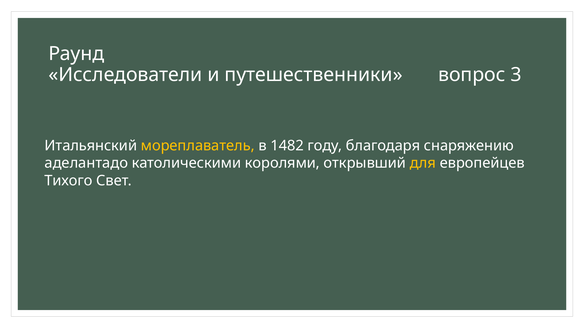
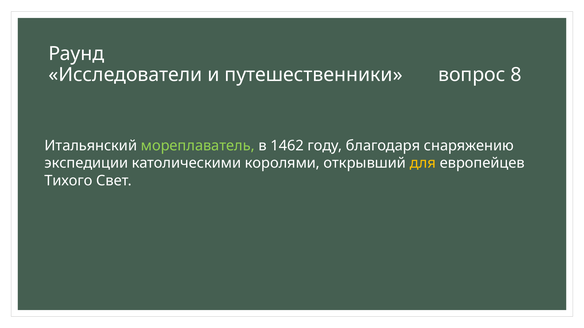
3: 3 -> 8 (516, 75)
мореплаватель colour: yellow -> light green (198, 146)
1482: 1482 -> 1462 (287, 146)
аделантадо: аделантадо -> экспедиции (86, 163)
